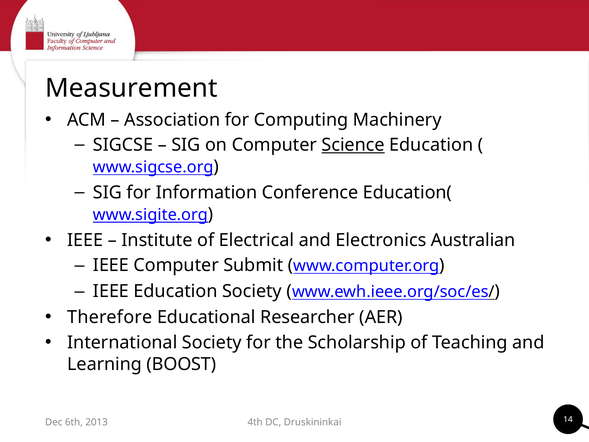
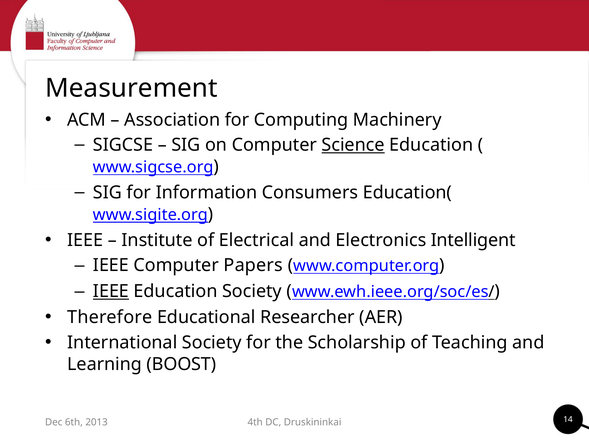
Conference: Conference -> Consumers (310, 192)
Australian: Australian -> Intelligent (473, 240)
Submit: Submit -> Papers (253, 265)
IEEE underline: none -> present (111, 291)
